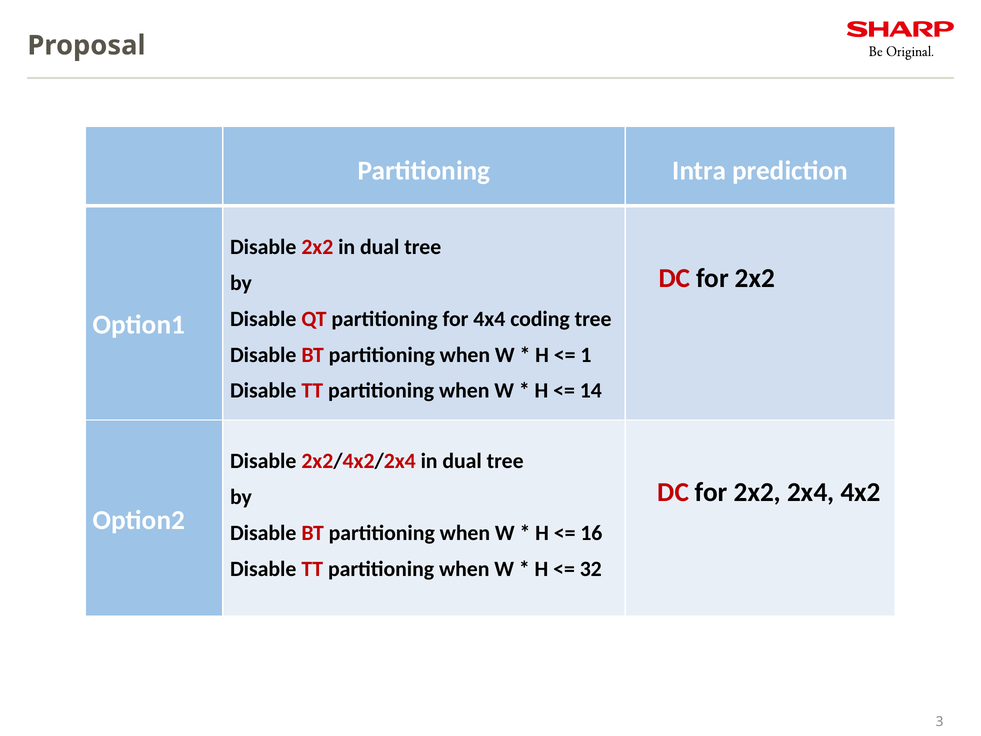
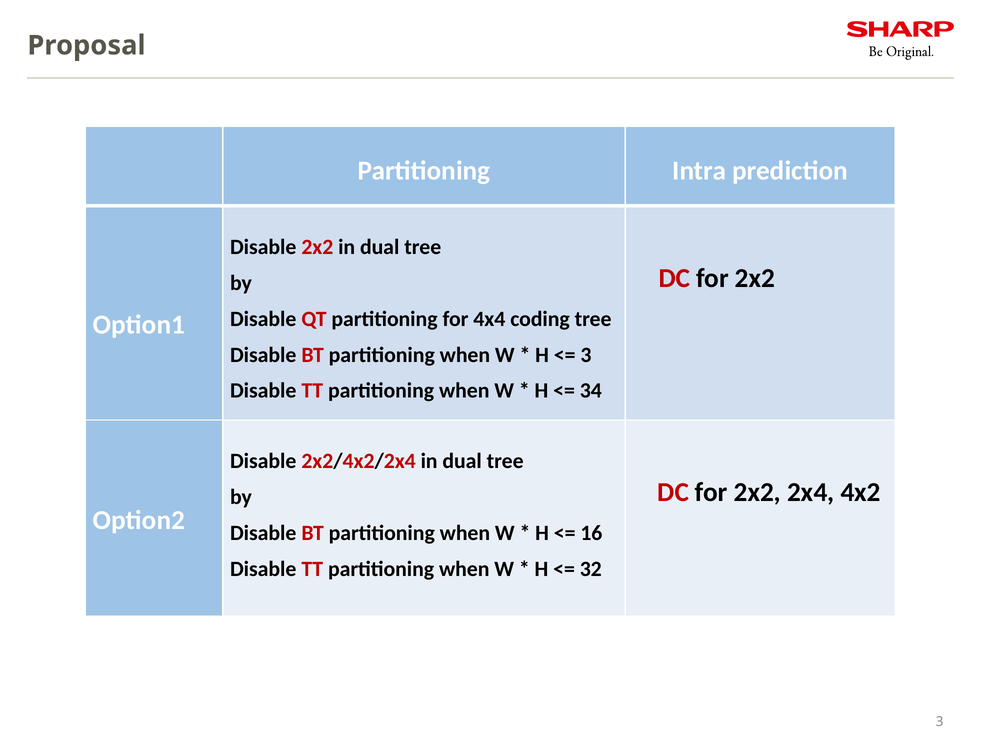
1: 1 -> 3 (586, 355)
14: 14 -> 34 (591, 391)
